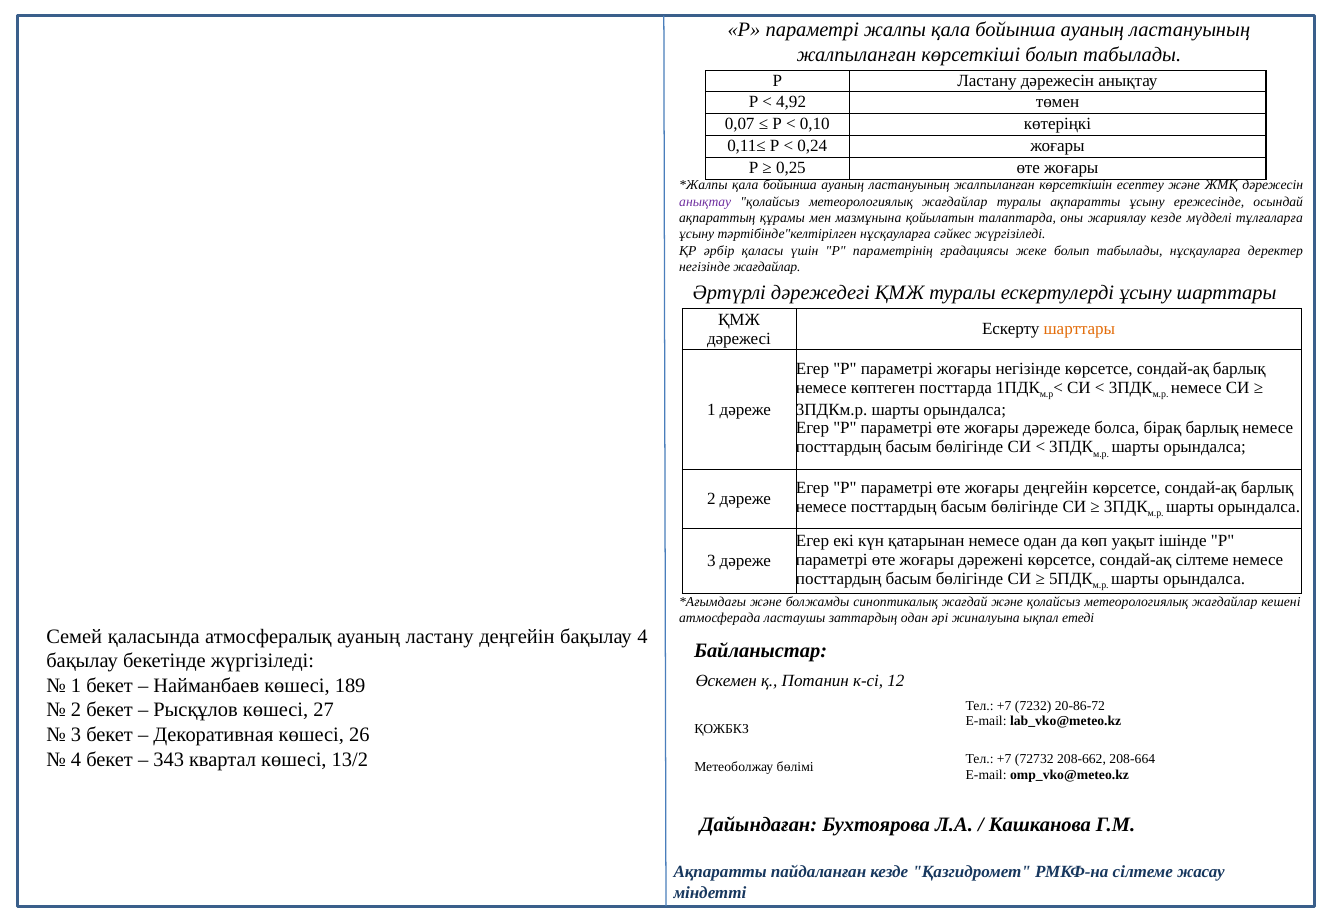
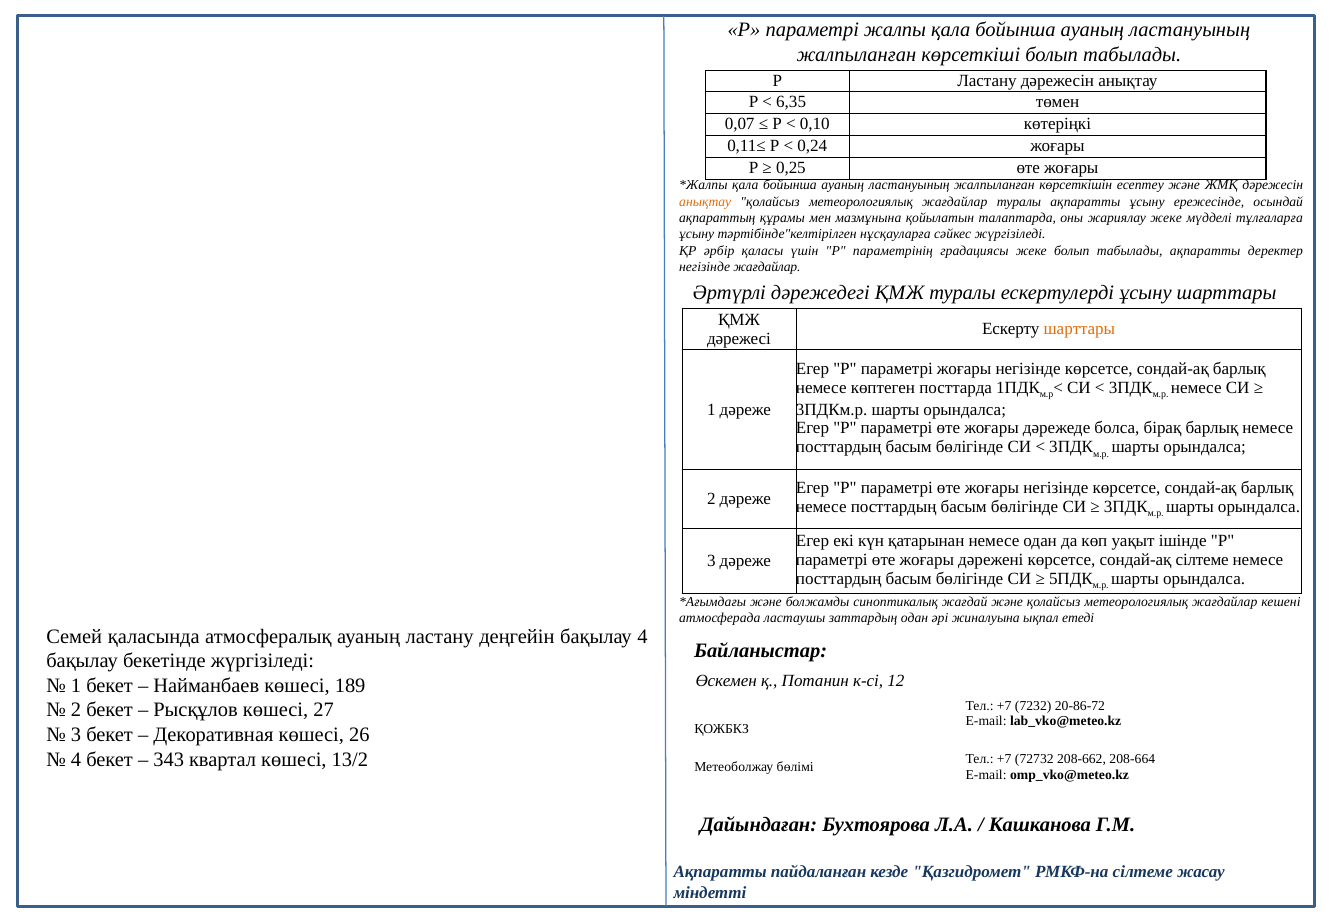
4,92: 4,92 -> 6,35 (791, 102)
анықтау colour: purple -> orange (705, 202)
жариялау кезде: кезде -> жеке (1166, 218)
табылады нұсқауларға: нұсқауларға -> ақпаратты (1205, 251)
өте жоғары деңгейін: деңгейін -> негізінде (1056, 488)
